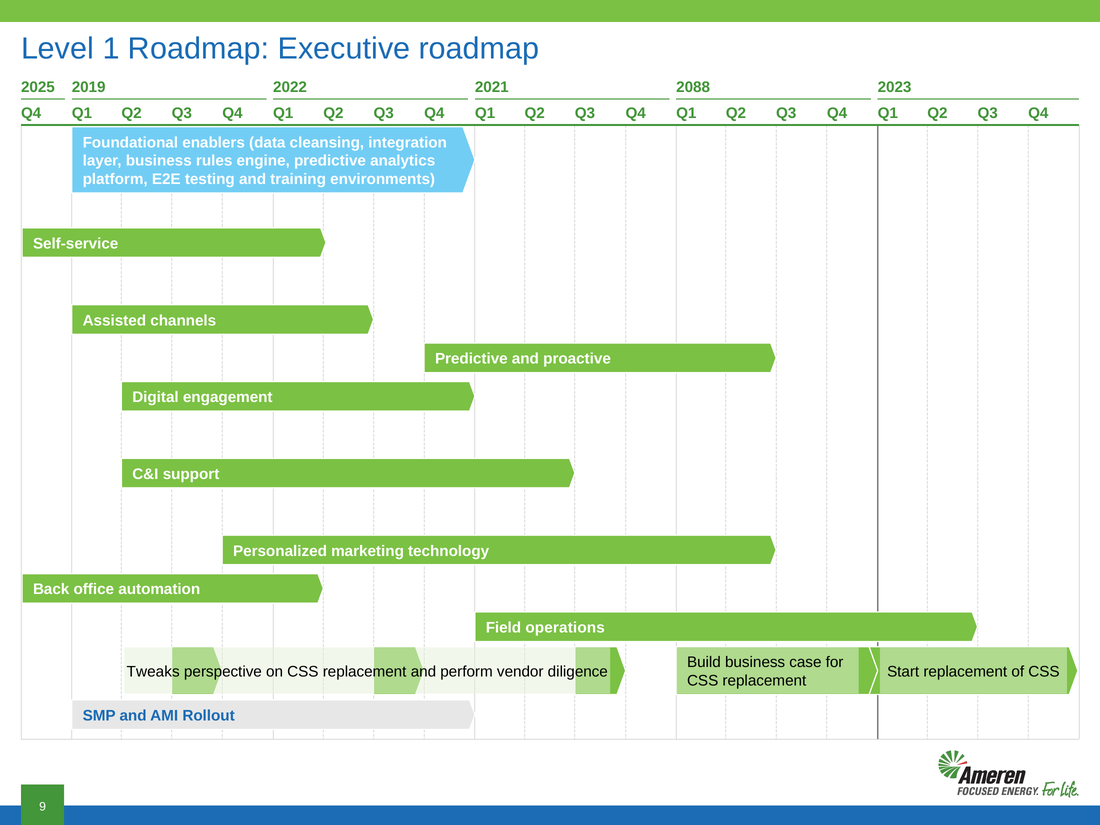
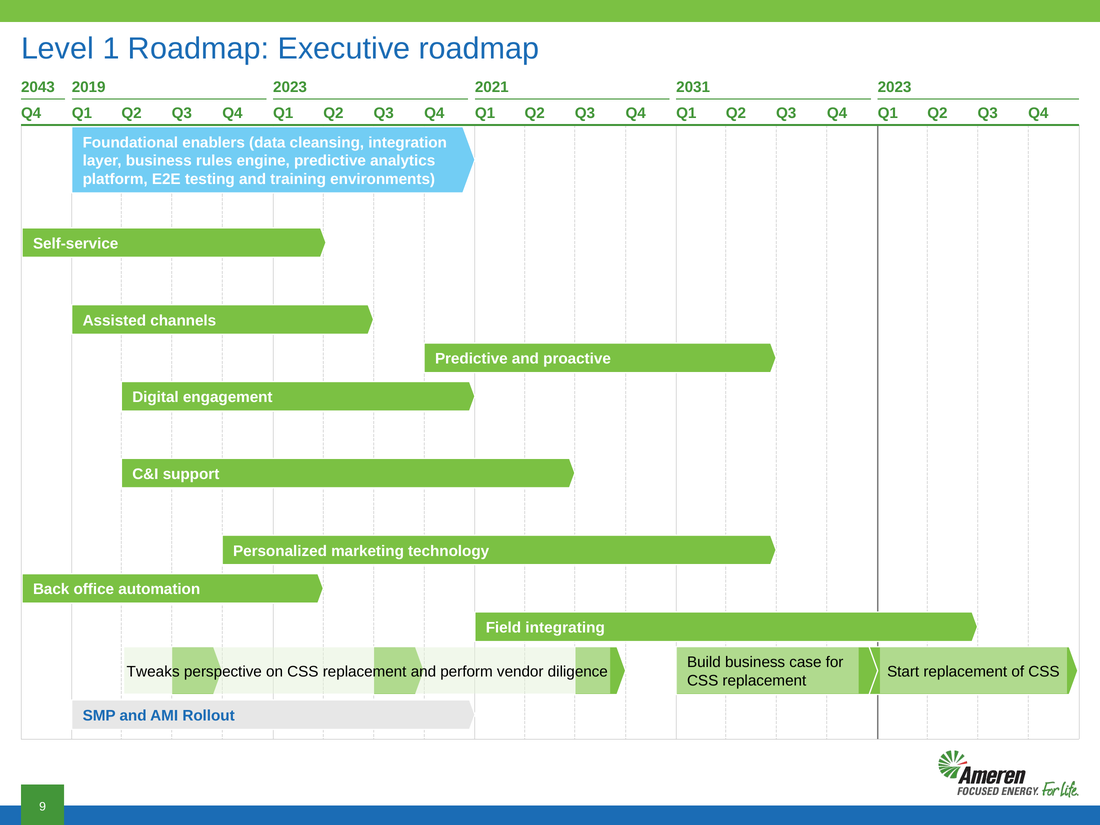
2025: 2025 -> 2043 (38, 87)
2019 2022: 2022 -> 2023 (290, 87)
2088: 2088 -> 2031 (693, 87)
operations: operations -> integrating (565, 628)
